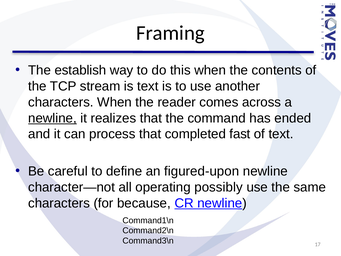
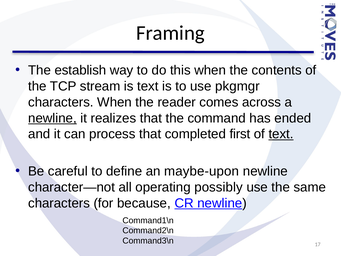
another: another -> pkgmgr (237, 86)
fast: fast -> first (240, 134)
text underline: none -> present (281, 134)
figured-upon: figured-upon -> maybe-upon (202, 171)
